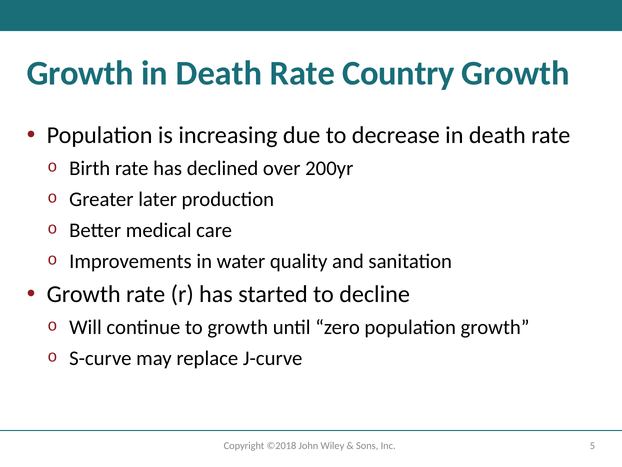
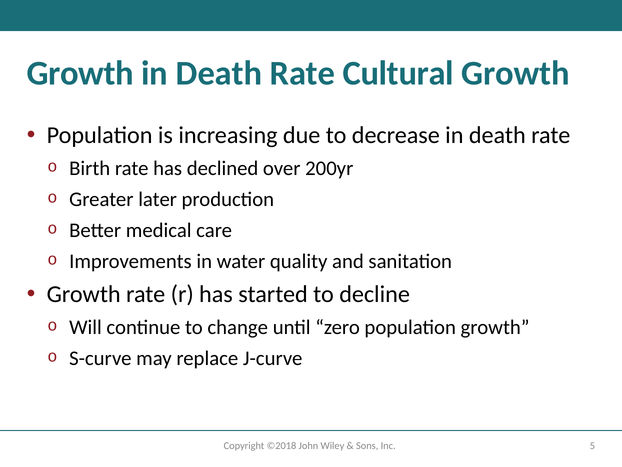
Country: Country -> Cultural (398, 73)
to growth: growth -> change (238, 327)
